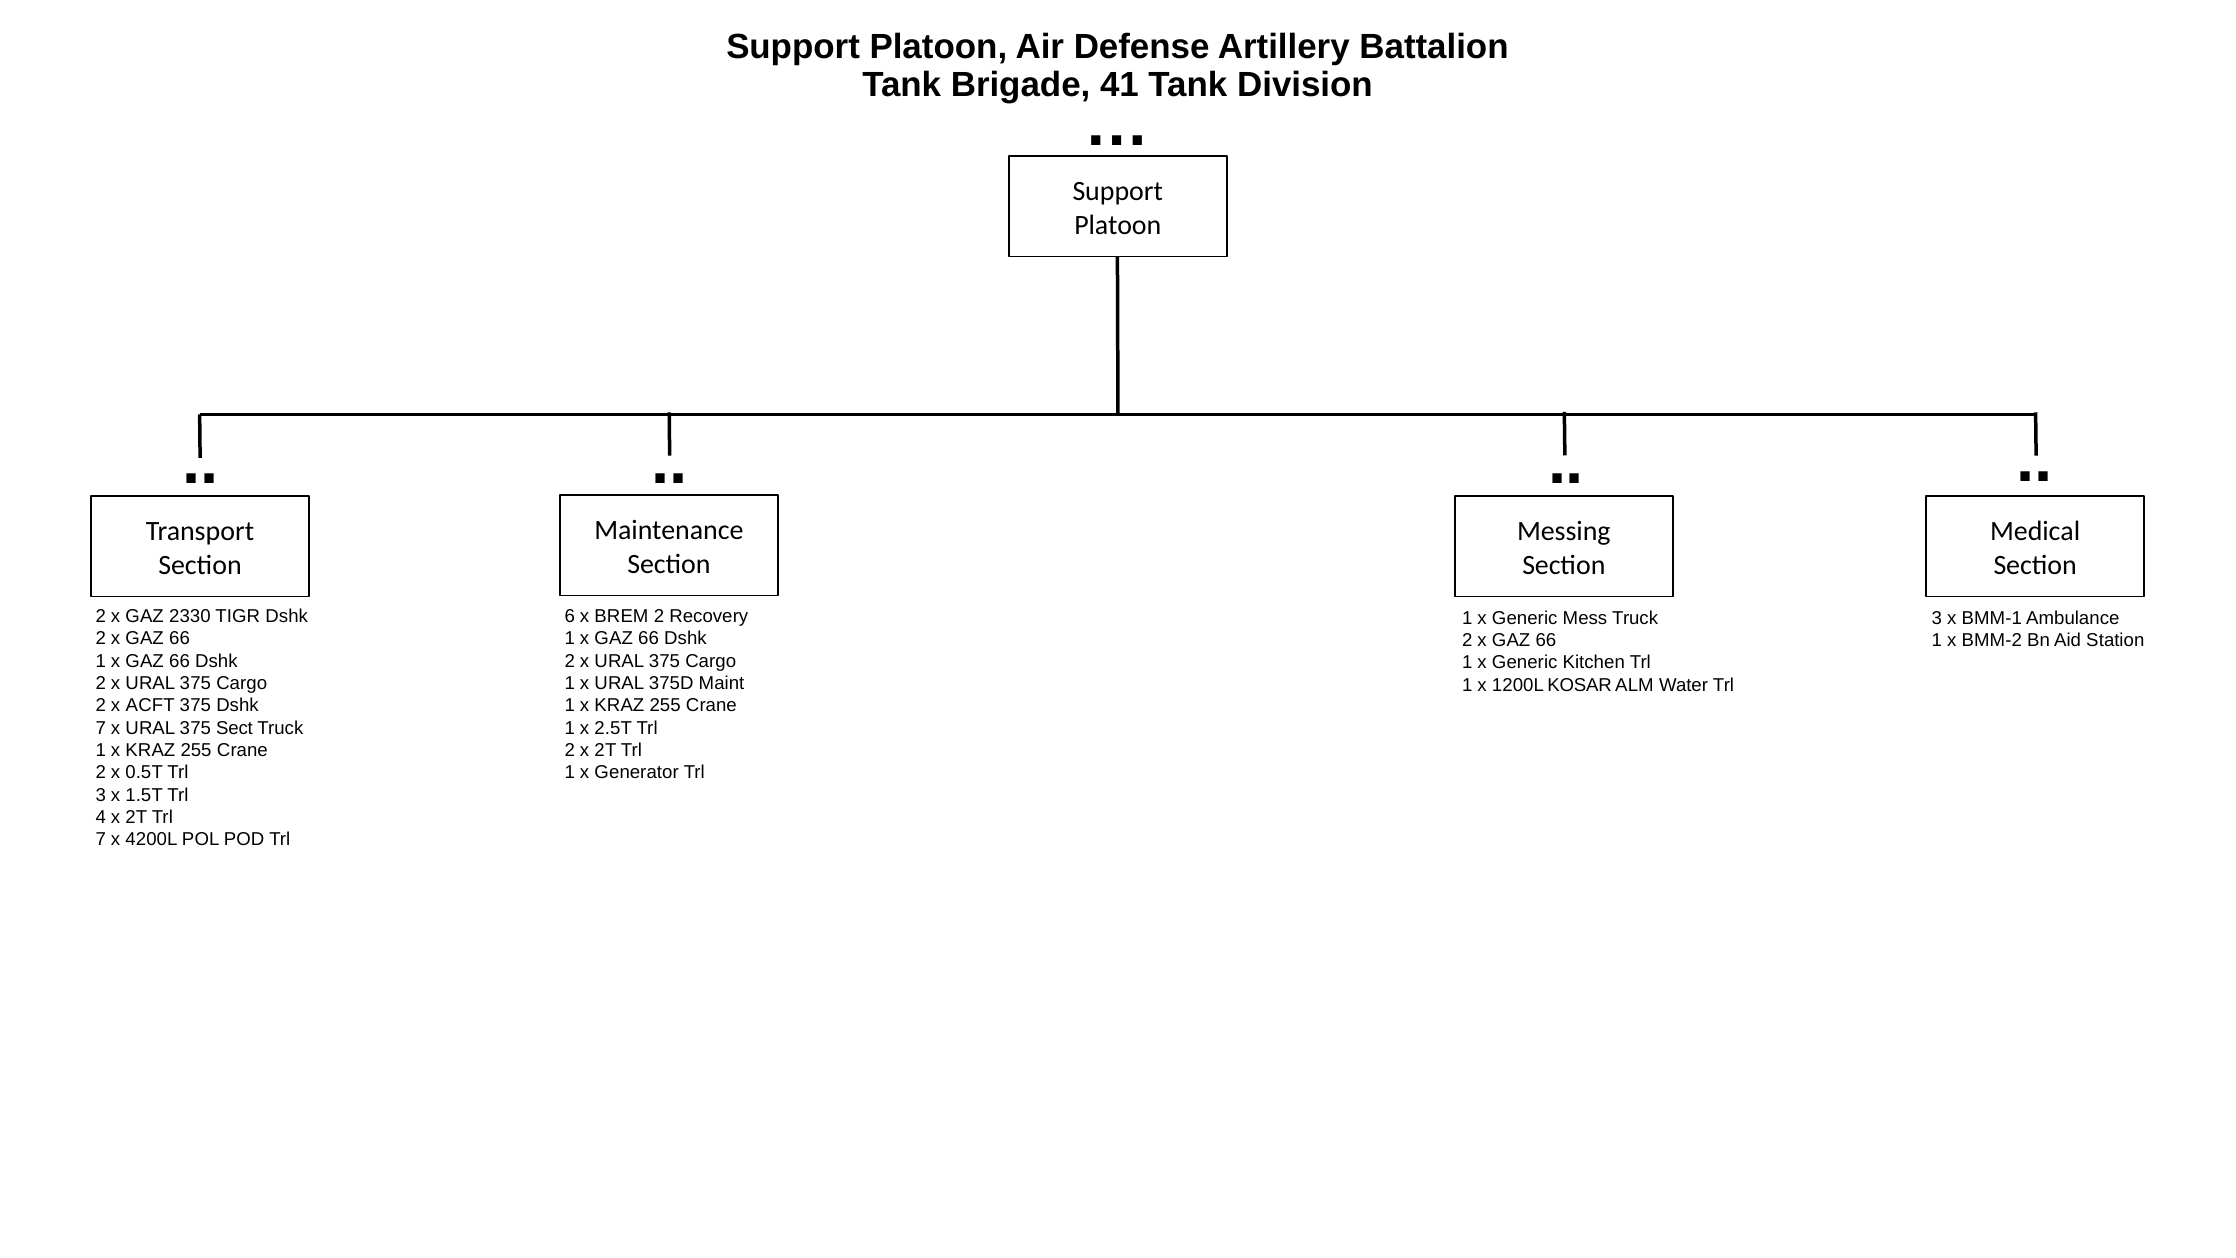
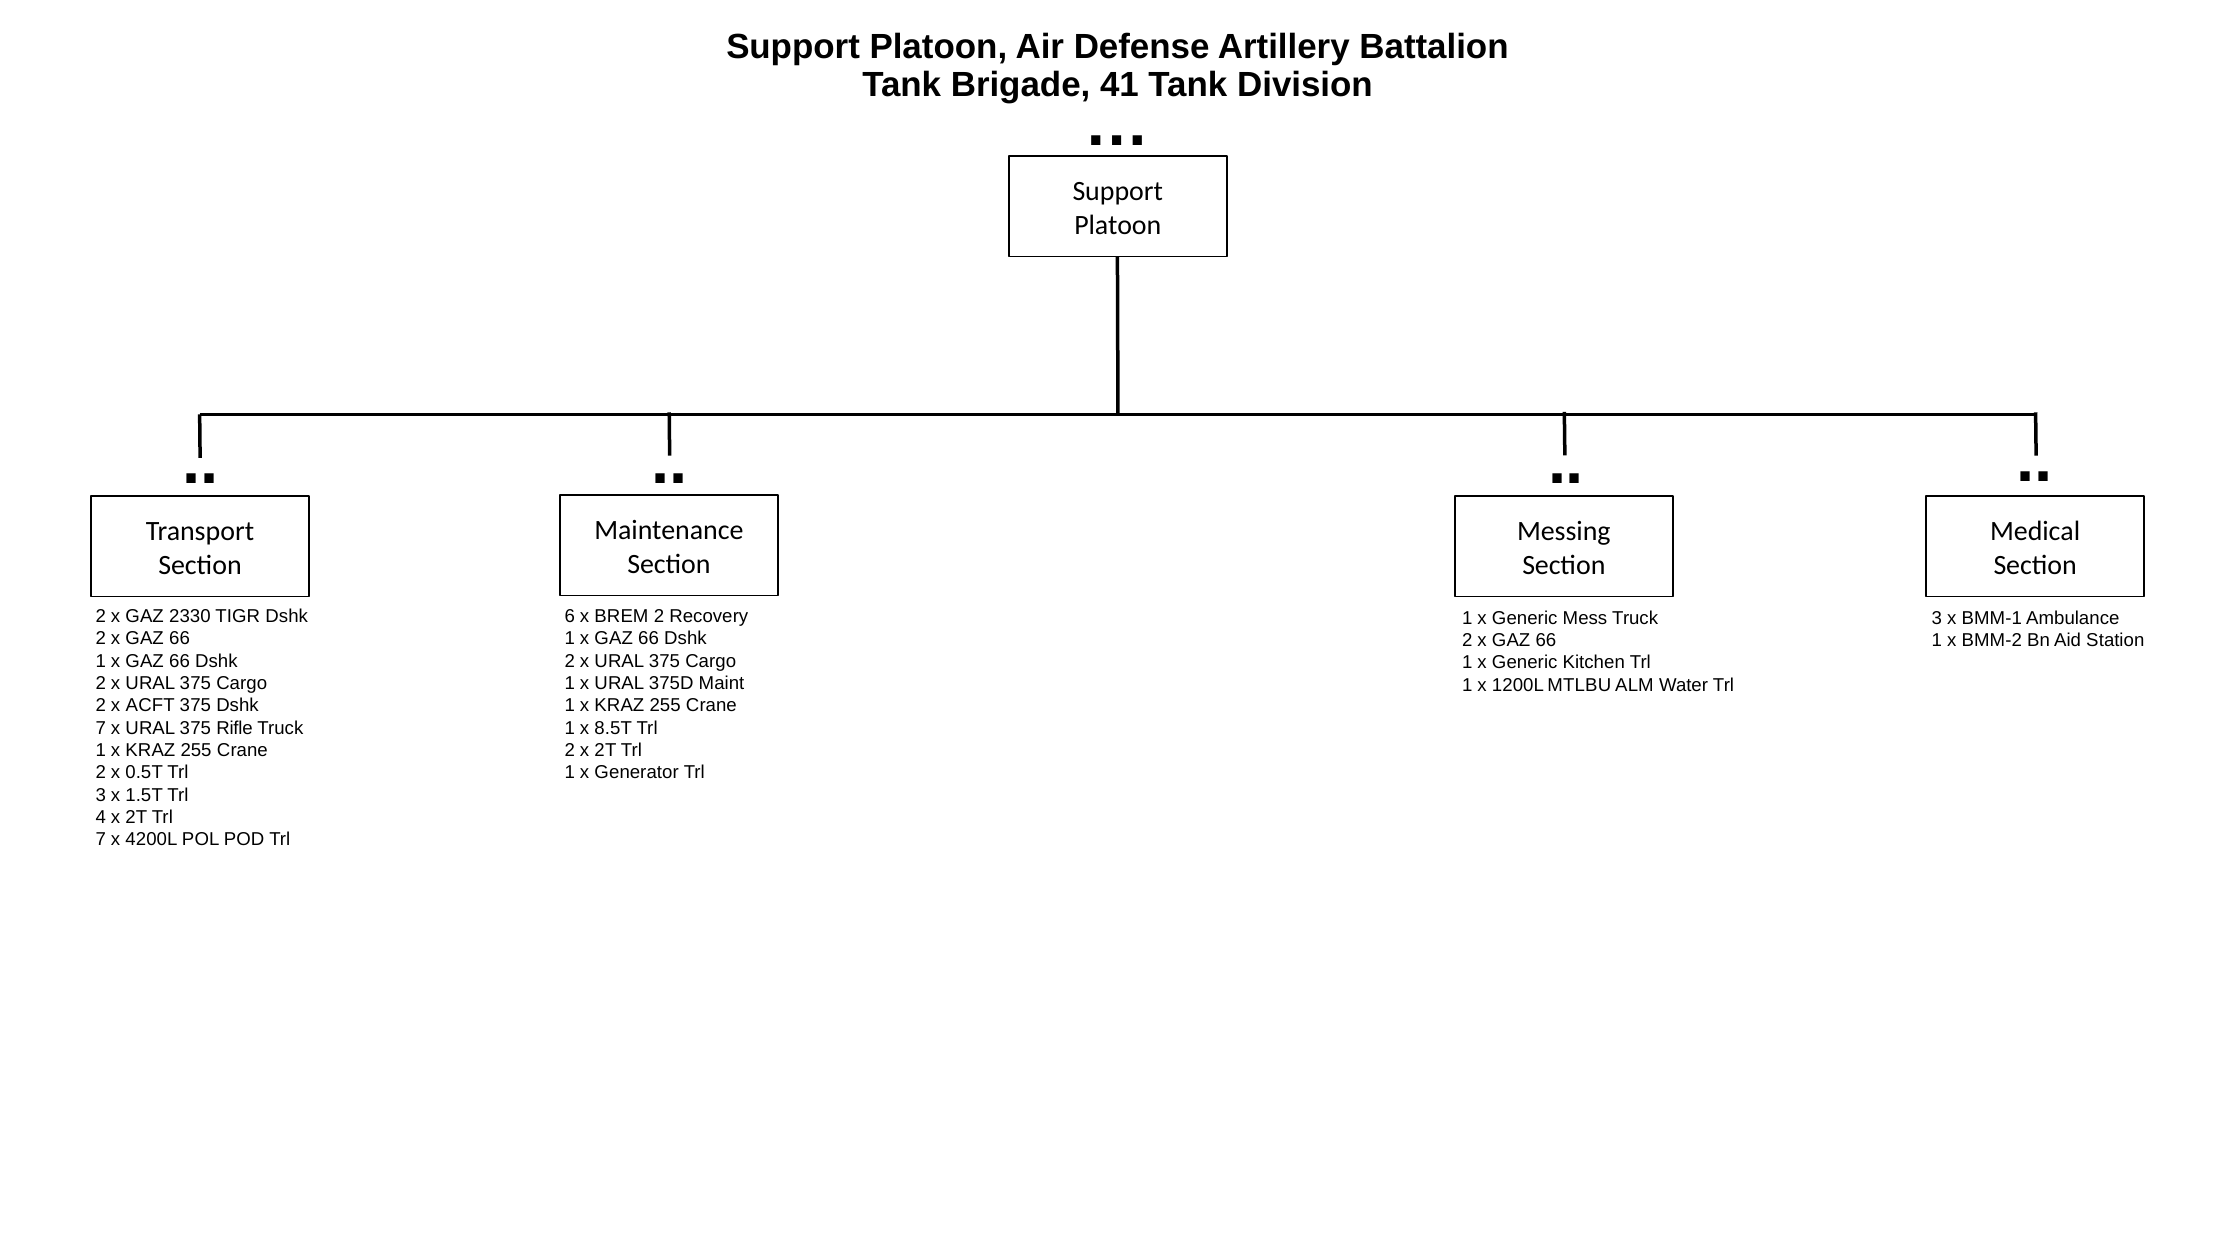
KOSAR: KOSAR -> MTLBU (1579, 685)
Sect: Sect -> Rifle (234, 728)
2.5T: 2.5T -> 8.5T (613, 728)
